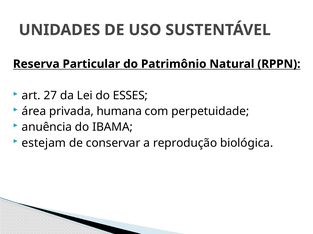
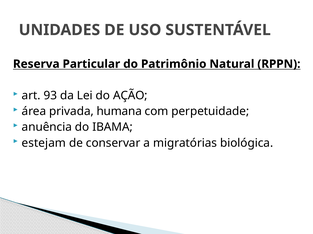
27: 27 -> 93 (50, 96)
ESSES: ESSES -> AÇÃO (130, 96)
reprodução: reprodução -> migratórias (185, 143)
